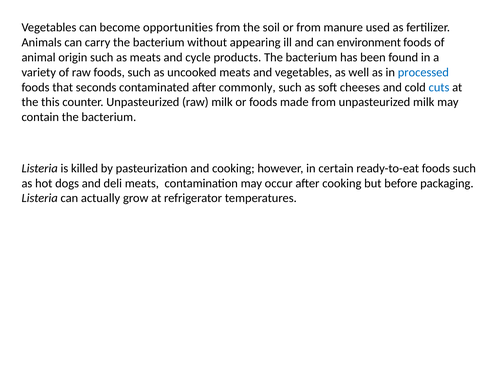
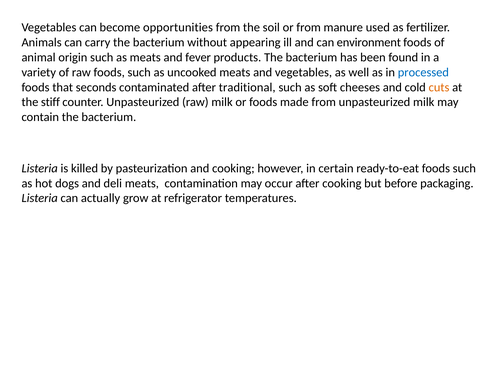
cycle: cycle -> fever (198, 57)
commonly: commonly -> traditional (247, 87)
cuts colour: blue -> orange (439, 87)
this: this -> stiff (50, 102)
